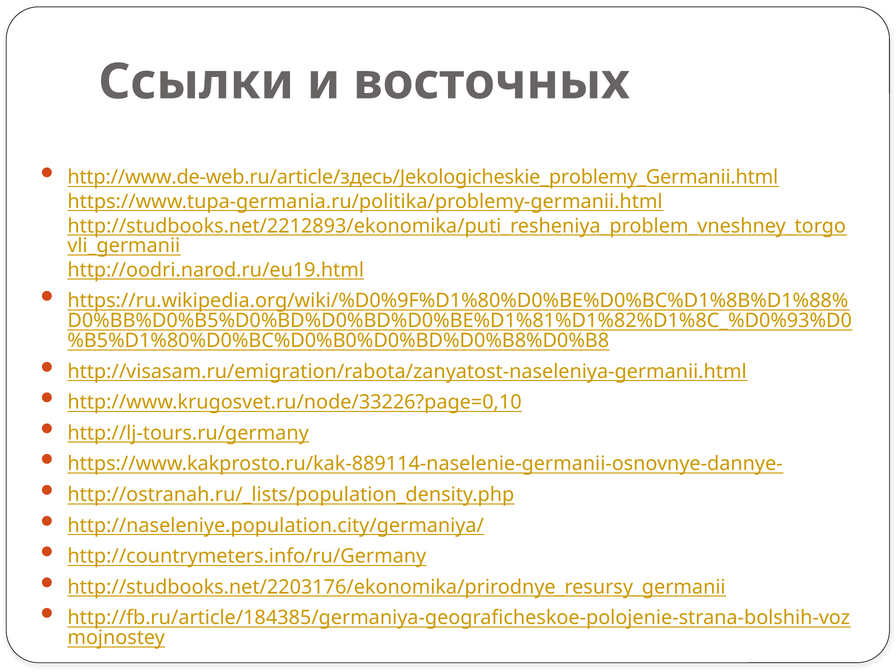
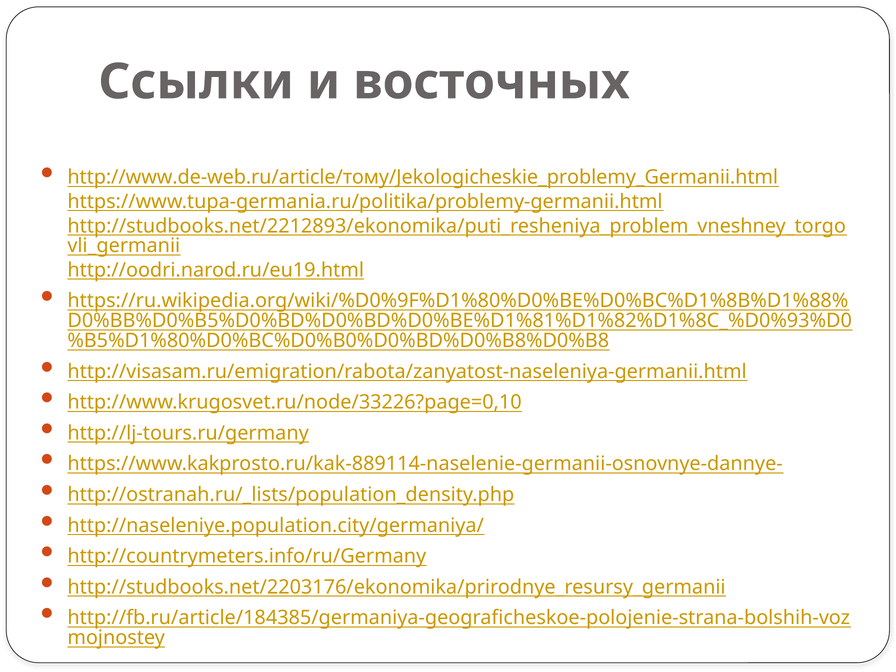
http://www.de-web.ru/article/здесь/Jekologicheskie_problemy_Germanii.html: http://www.de-web.ru/article/здесь/Jekologicheskie_problemy_Germanii.html -> http://www.de-web.ru/article/тому/Jekologicheskie_problemy_Germanii.html (423, 177)
